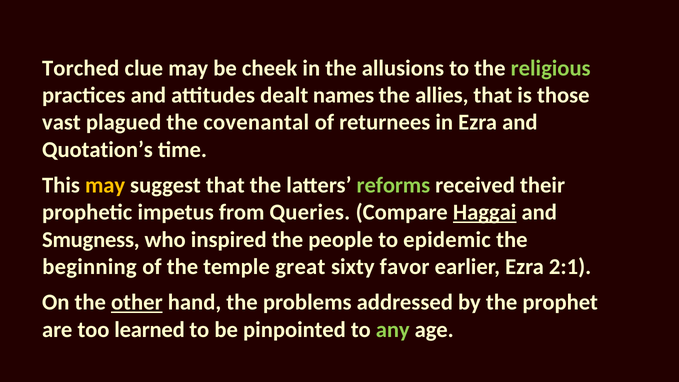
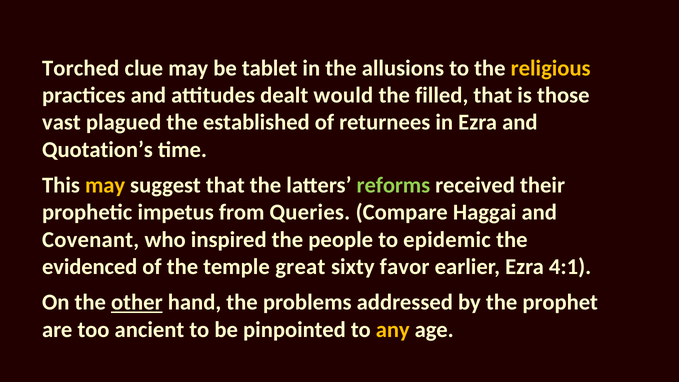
cheek: cheek -> tablet (270, 68)
religious colour: light green -> yellow (551, 68)
names: names -> would (343, 95)
allies: allies -> filled (442, 95)
covenantal: covenantal -> established (256, 122)
Haggai underline: present -> none (485, 212)
Smugness: Smugness -> Covenant (91, 240)
beginning: beginning -> evidenced (90, 267)
2:1: 2:1 -> 4:1 (570, 267)
learned: learned -> ancient (149, 329)
any colour: light green -> yellow (393, 329)
